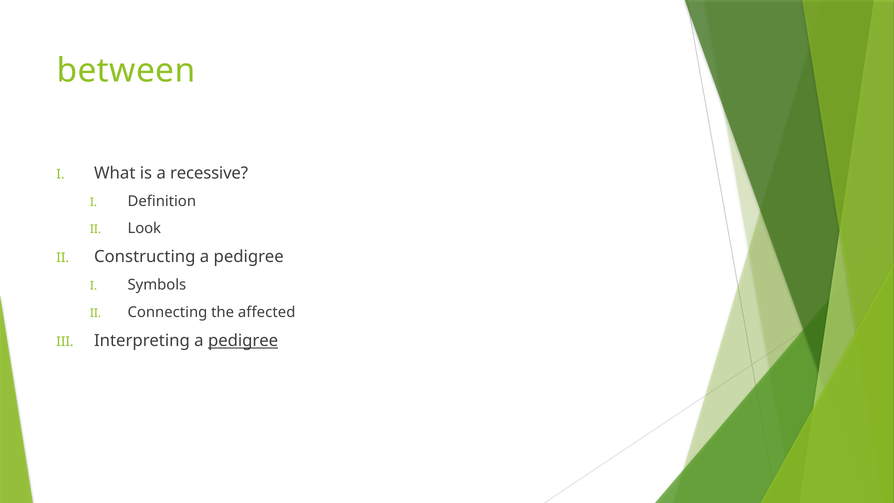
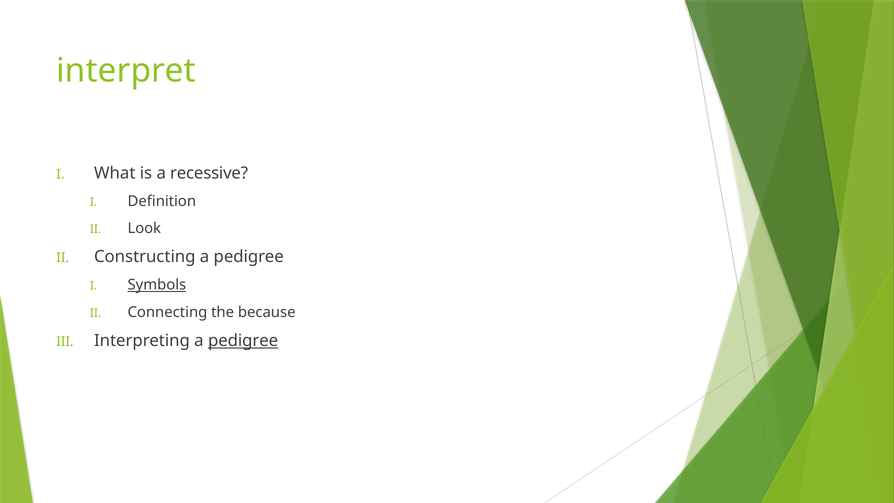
between: between -> interpret (126, 71)
Symbols underline: none -> present (157, 285)
affected: affected -> because (267, 312)
